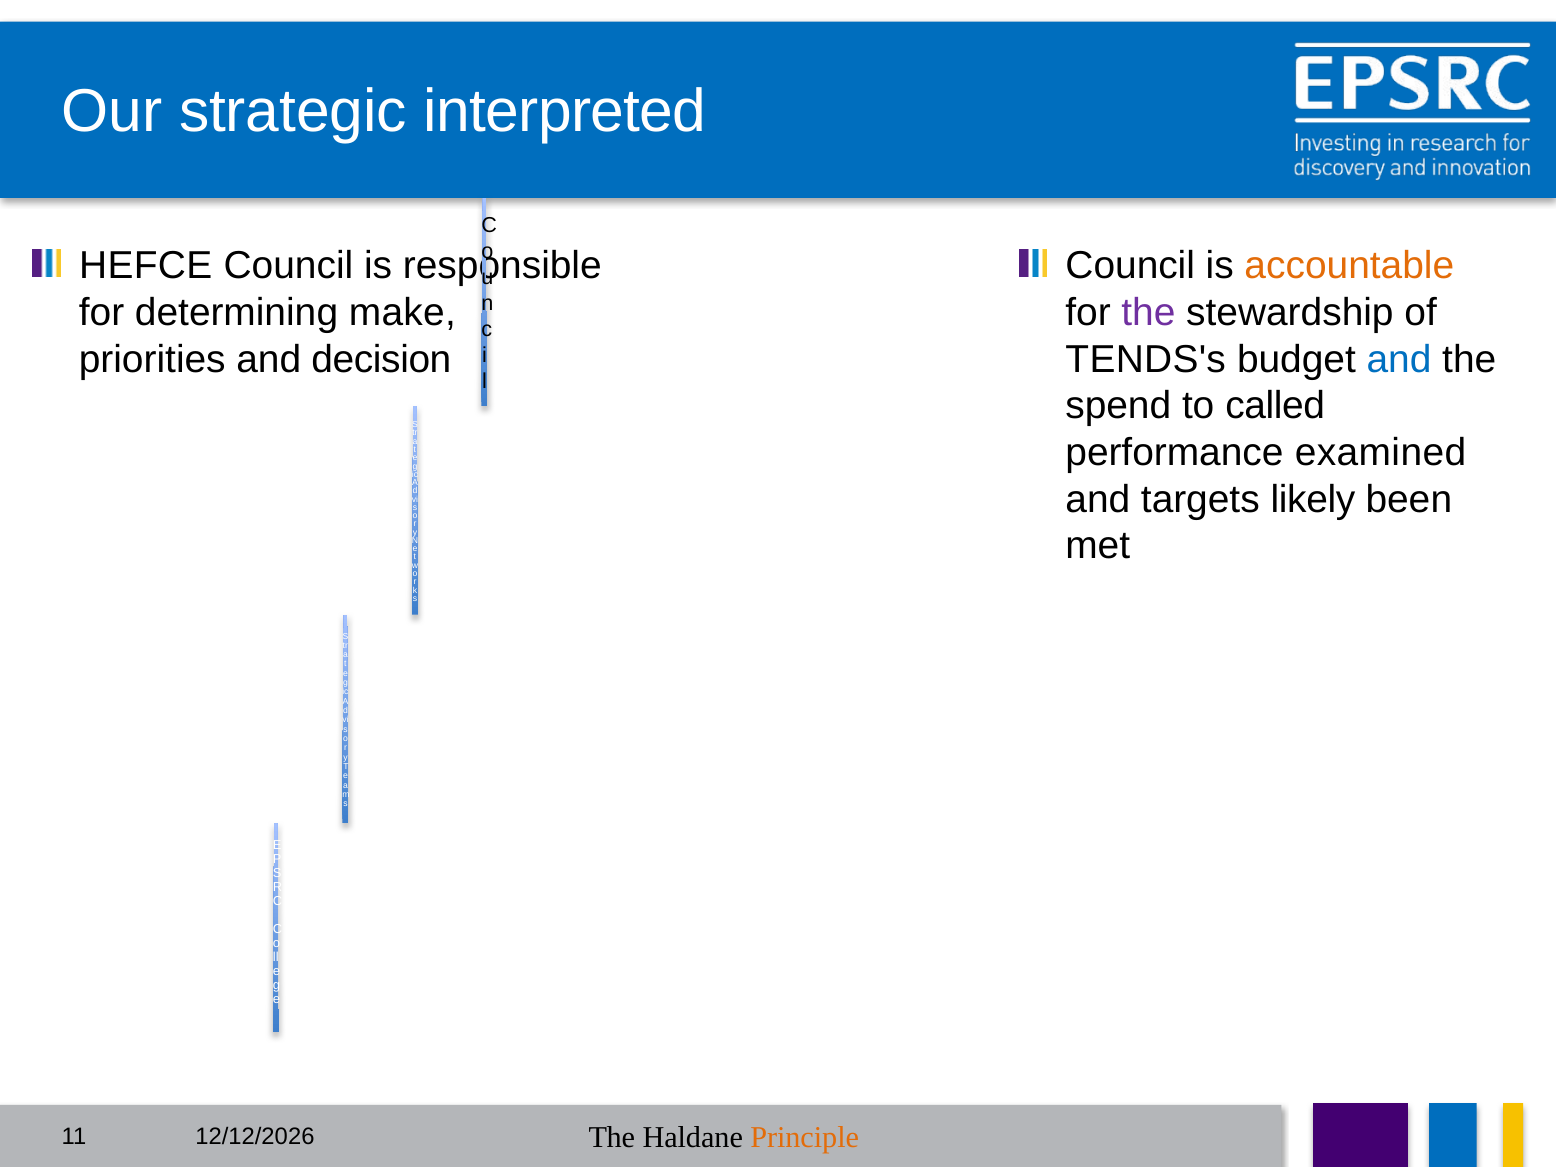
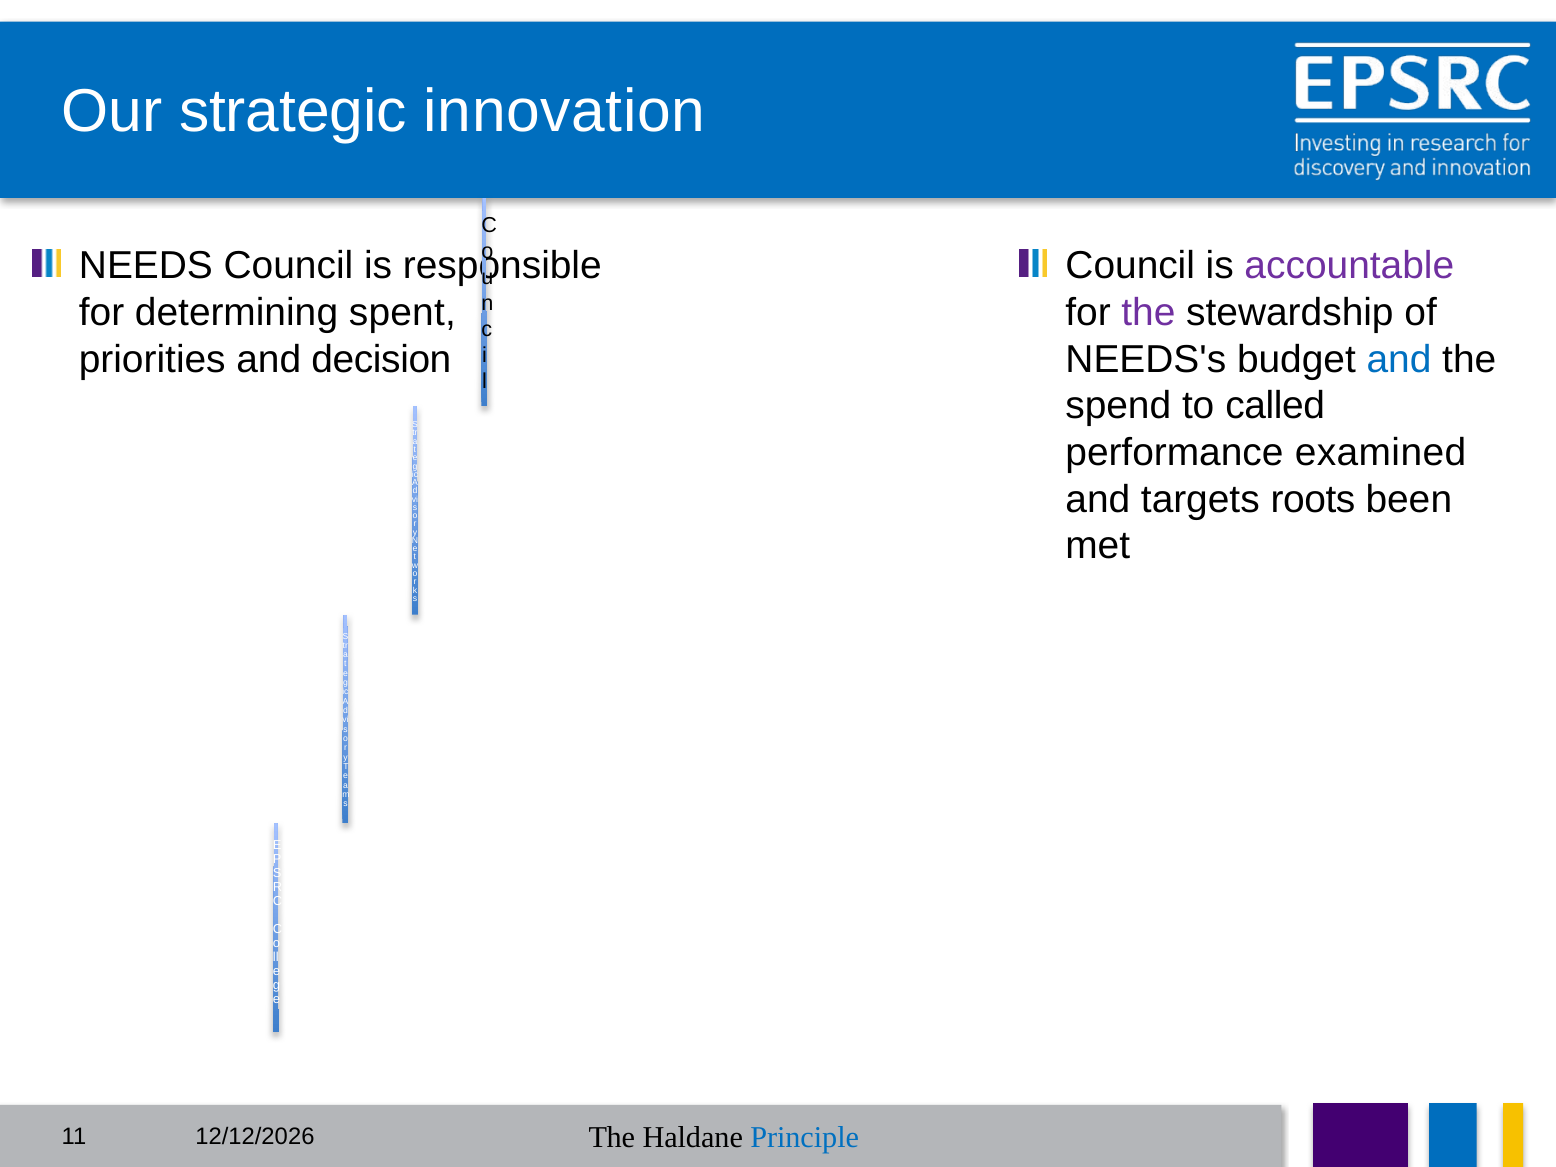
interpreted: interpreted -> innovation (564, 111)
HEFCE: HEFCE -> NEEDS (146, 266)
accountable colour: orange -> purple (1349, 266)
make: make -> spent (402, 313)
TENDS's: TENDS's -> NEEDS's (1146, 359)
likely: likely -> roots (1313, 499)
Principle colour: orange -> blue (805, 1137)
